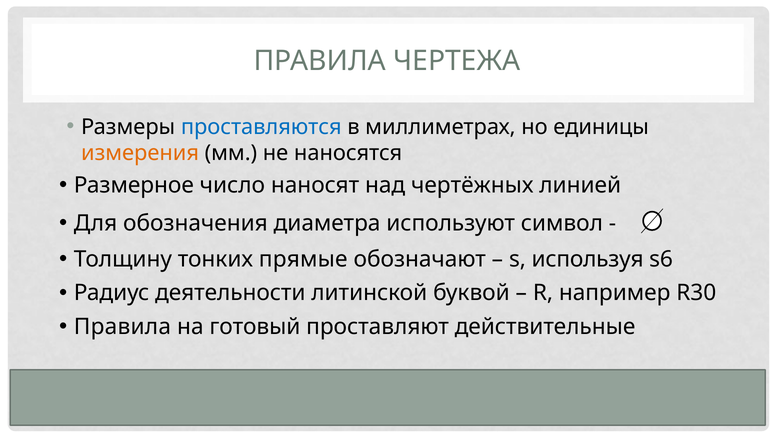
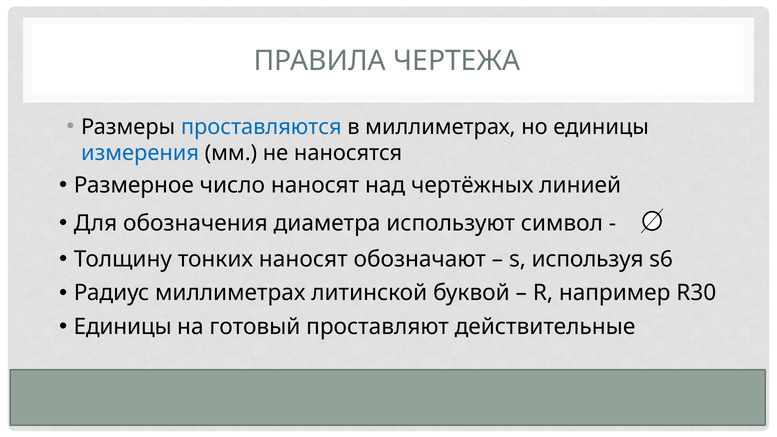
измерения colour: orange -> blue (140, 153)
тонких прямые: прямые -> наносят (303, 259)
Радиус деятельности: деятельности -> миллиметрах (230, 293)
Правила: Правила -> Единицы (123, 327)
